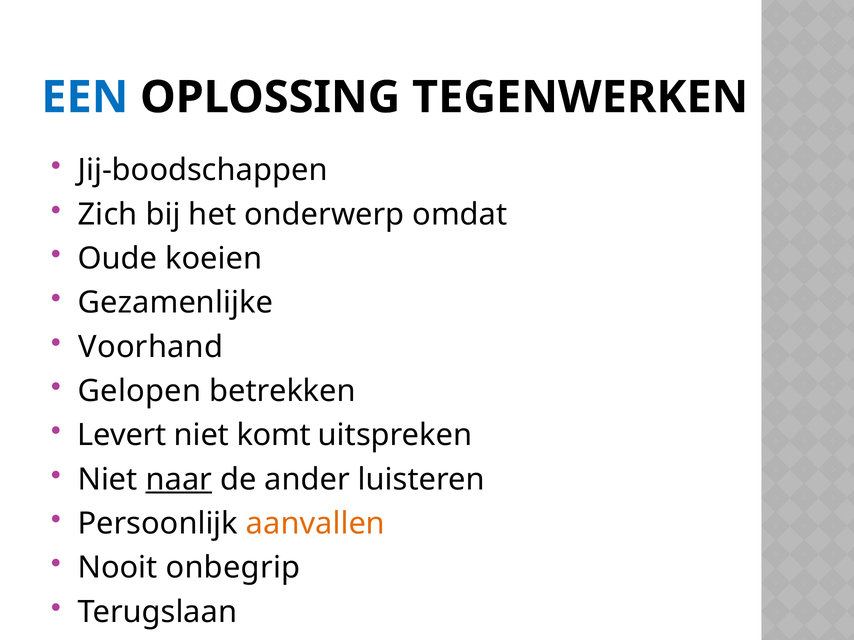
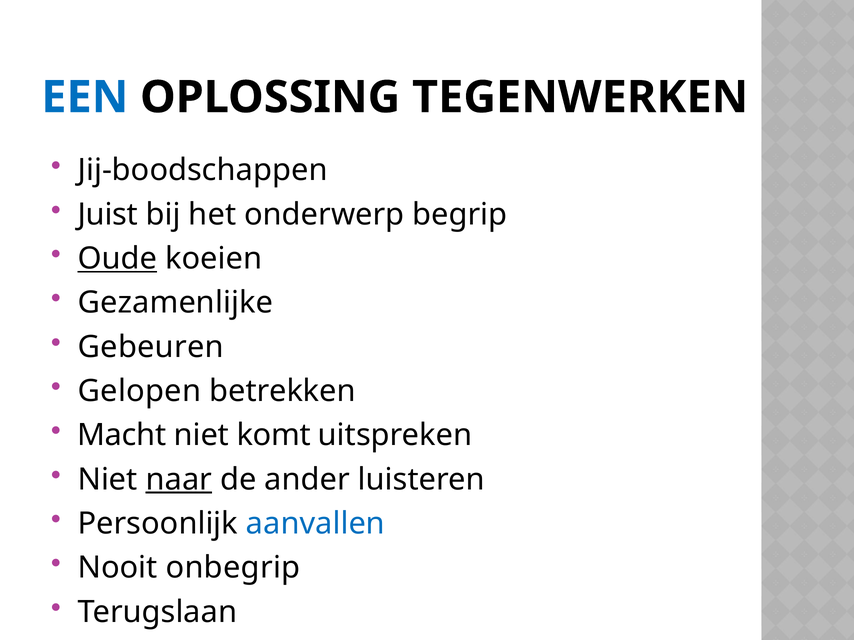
Zich: Zich -> Juist (108, 215)
omdat: omdat -> begrip (460, 215)
Oude underline: none -> present (117, 259)
Voorhand: Voorhand -> Gebeuren (151, 347)
Levert: Levert -> Macht (122, 436)
aanvallen colour: orange -> blue (315, 524)
